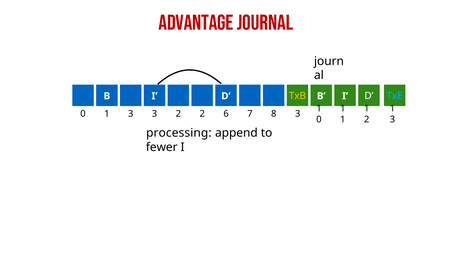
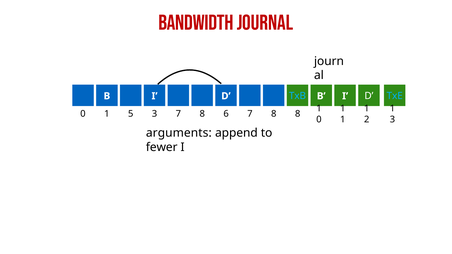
Advantage: Advantage -> Bandwidth (196, 23)
TxB colour: yellow -> light blue (297, 96)
3: 3 -> 5 (131, 114)
3 2: 2 -> 7 (178, 114)
0 2: 2 -> 8 (202, 114)
8 3: 3 -> 8 (298, 114)
processing: processing -> arguments (179, 133)
